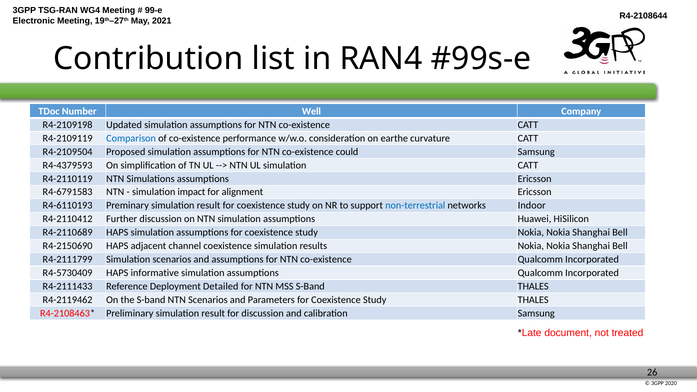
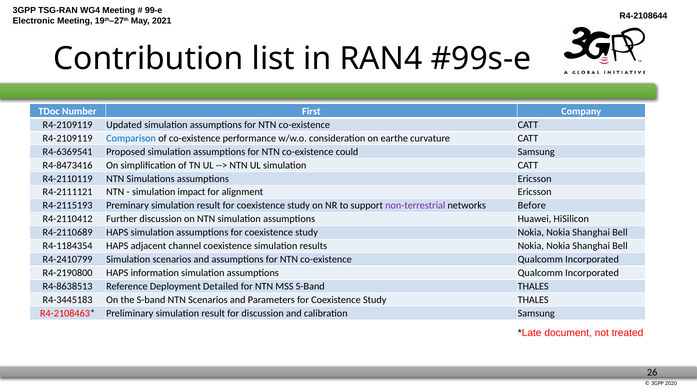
Well: Well -> First (311, 111)
R4-2109198: R4-2109198 -> R4-2109119 (68, 125)
R4-2109504: R4-2109504 -> R4-6369541 (68, 152)
R4-4379593: R4-4379593 -> R4-8473416 (68, 165)
R4-6791583: R4-6791583 -> R4-2111121 (68, 192)
R4-6110193: R4-6110193 -> R4-2115193 (68, 206)
non-terrestrial colour: blue -> purple (415, 206)
Indoor: Indoor -> Before (532, 206)
R4-2150690: R4-2150690 -> R4-1184354 (68, 246)
R4-2111799: R4-2111799 -> R4-2410799 (68, 259)
R4-5730409: R4-5730409 -> R4-2190800 (68, 273)
informative: informative -> information (155, 273)
R4-2111433: R4-2111433 -> R4-8638513 (68, 286)
R4-2119462: R4-2119462 -> R4-3445183 (68, 300)
